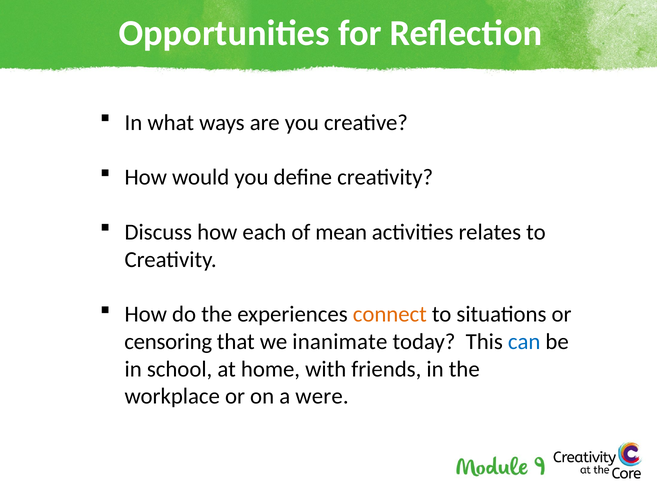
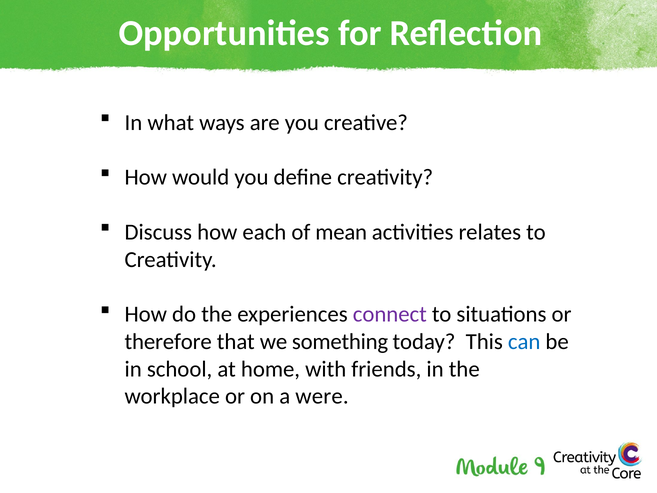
connect colour: orange -> purple (390, 314)
censoring: censoring -> therefore (168, 341)
inanimate: inanimate -> something (340, 341)
